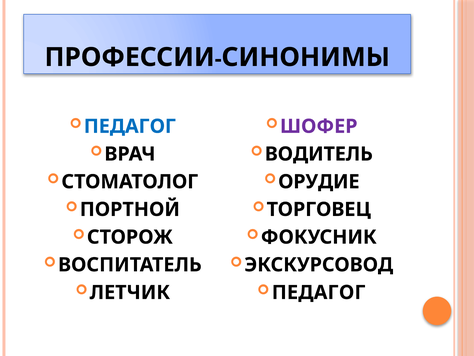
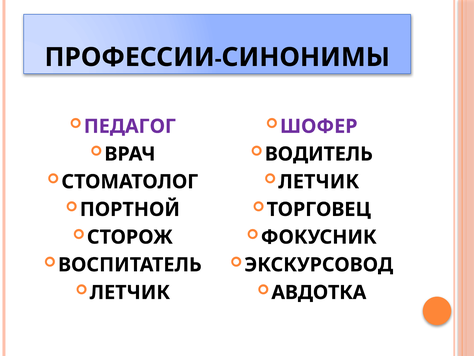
ПЕДАГОГ colour: blue -> purple (130, 126)
ОРУДИЕ: ОРУДИЕ -> ЛЕТЧИК (319, 181)
ПЕДАГОГ: ПЕДАГОГ -> АВДОТКА (319, 292)
